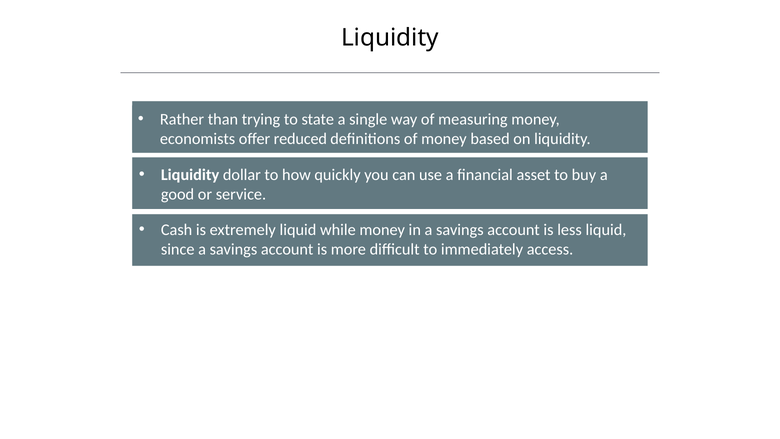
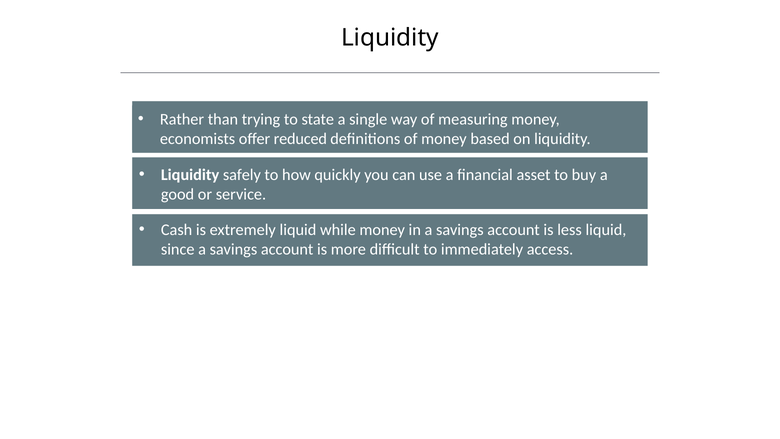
dollar: dollar -> safely (242, 175)
